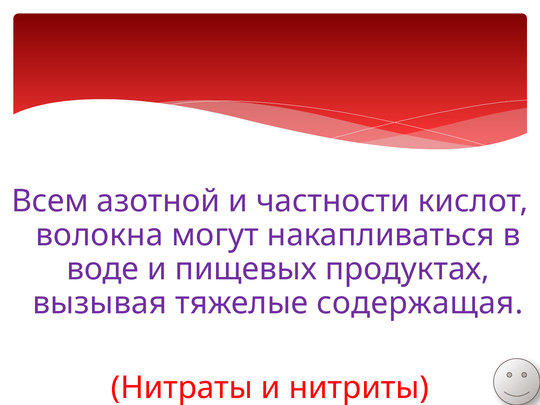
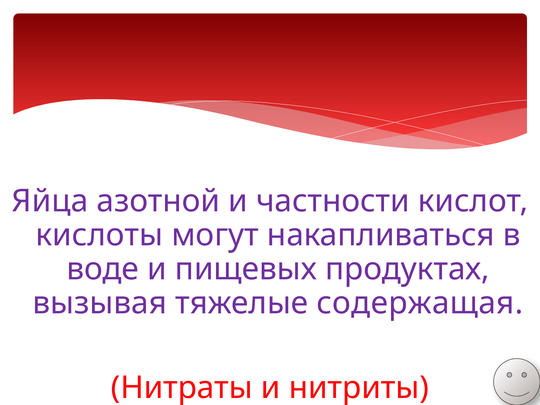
Всем: Всем -> Яйца (50, 201)
волокна: волокна -> кислоты (99, 235)
